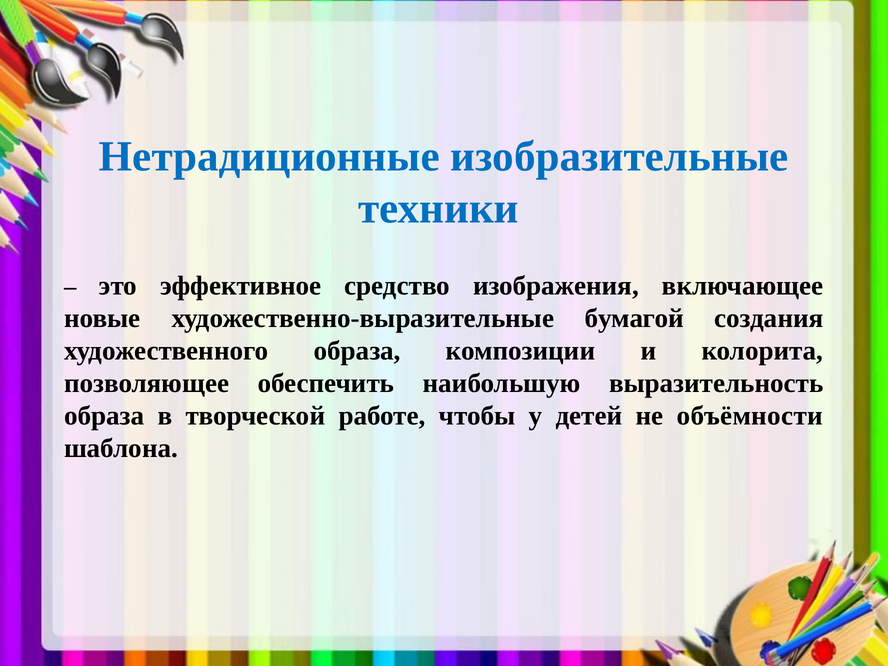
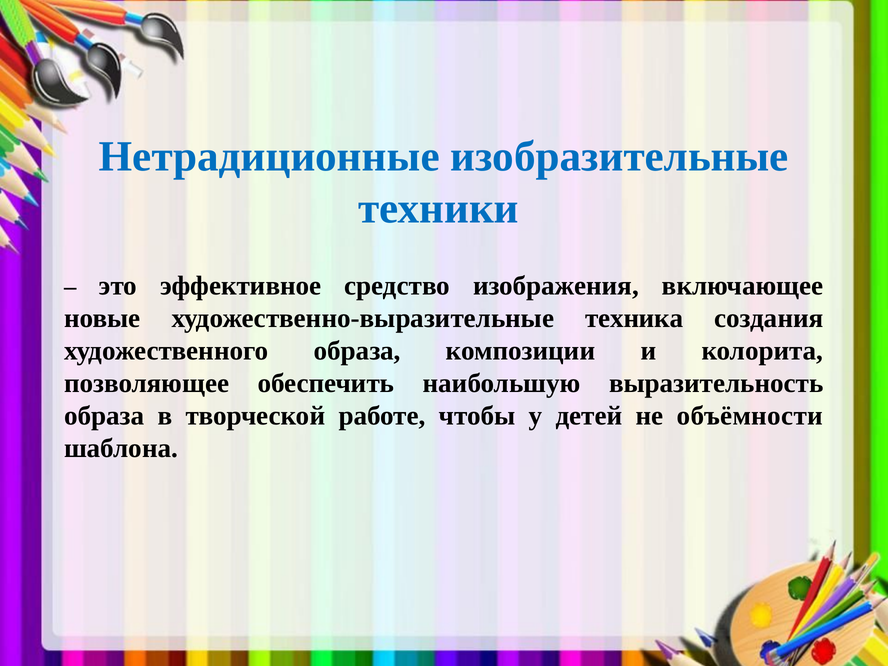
бумагой: бумагой -> техника (634, 318)
